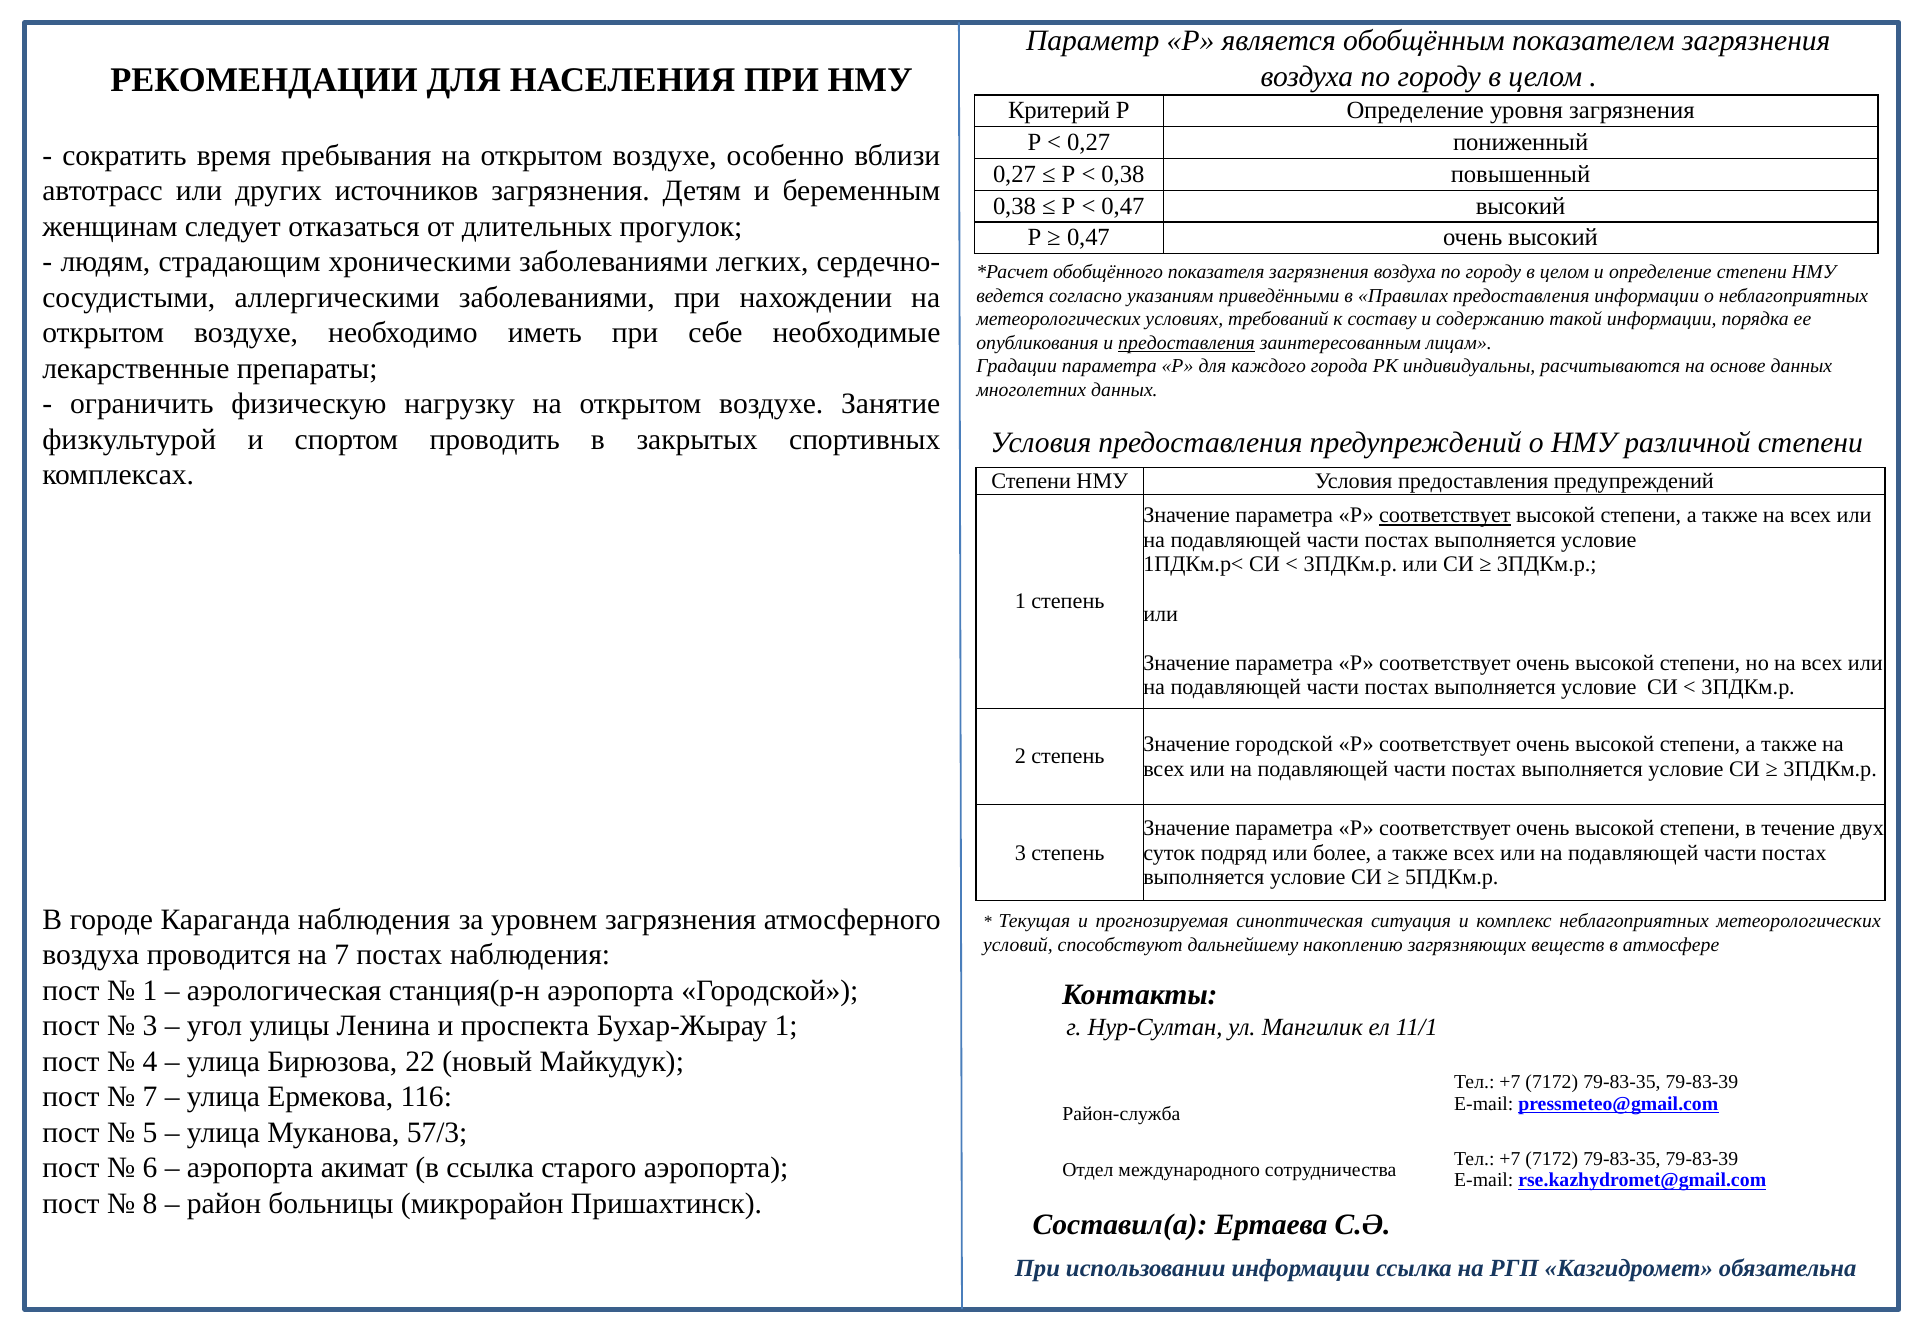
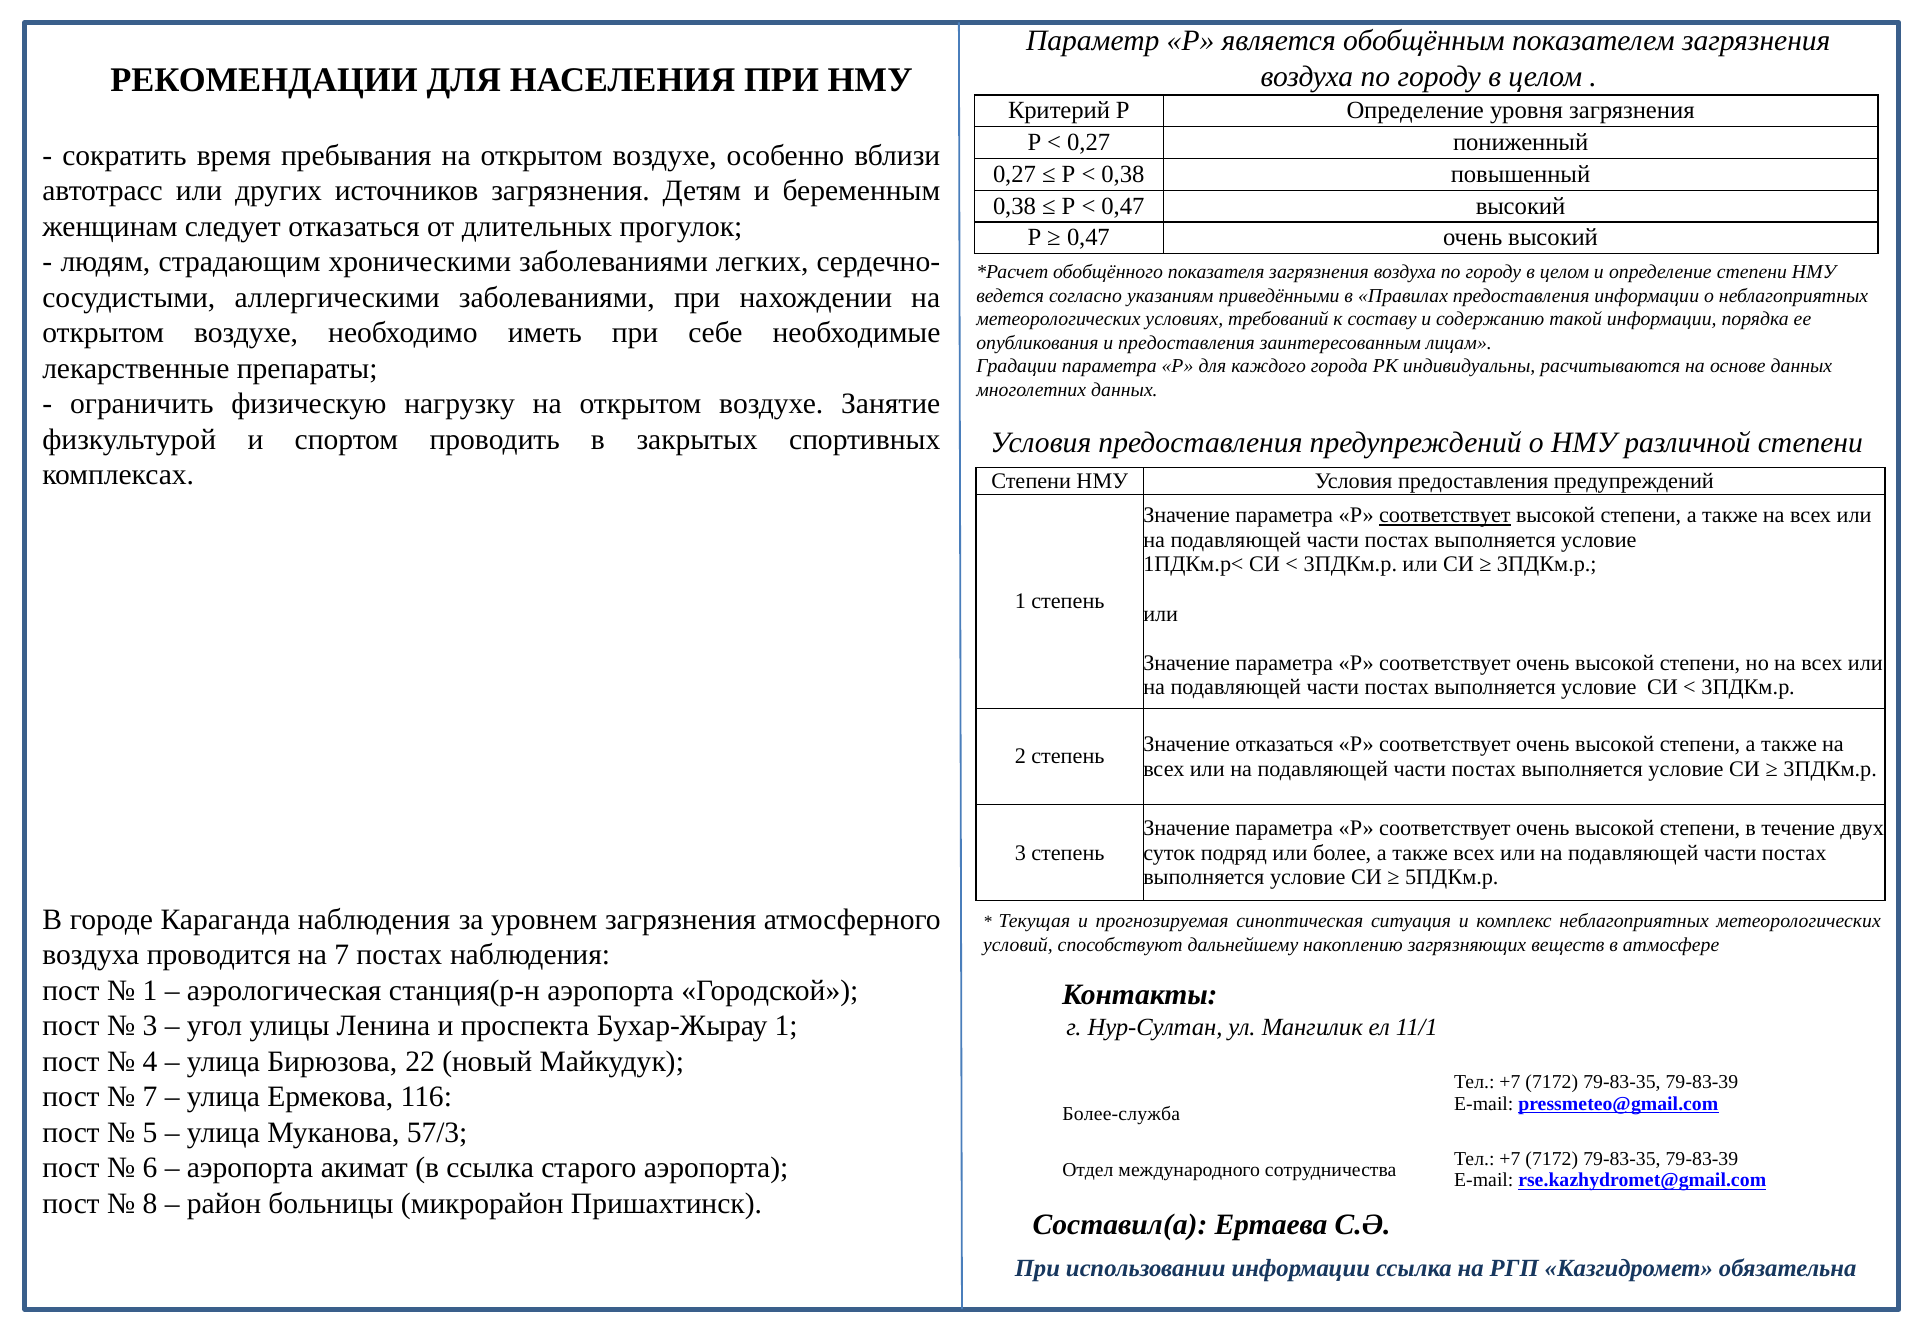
предоставления underline: present -> none (1187, 343)
Значение городской: городской -> отказаться (1284, 744)
Район-служба: Район-служба -> Более-служба (1121, 1114)
